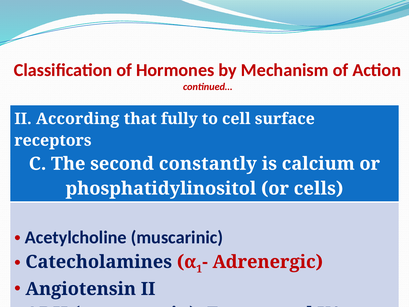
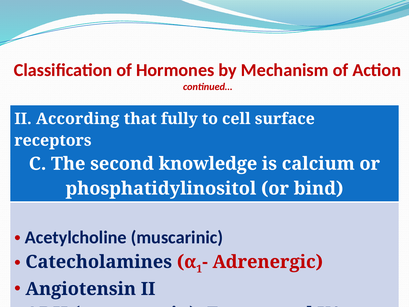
constantly: constantly -> knowledge (208, 164)
cells: cells -> bind (319, 188)
